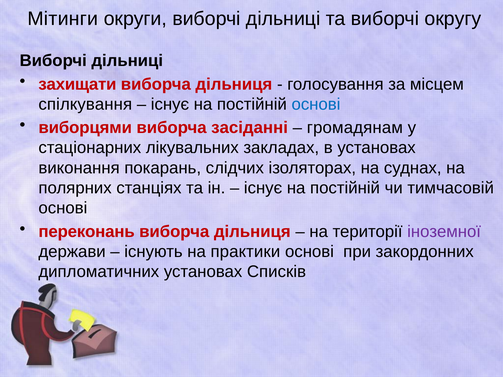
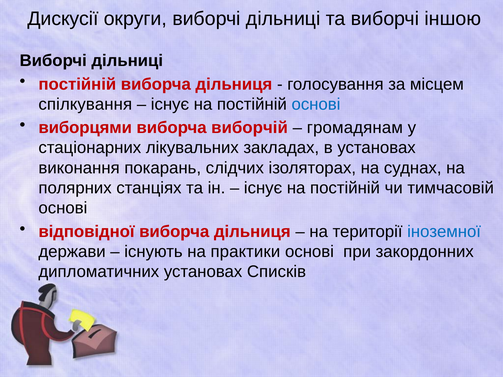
Мітинги: Мітинги -> Дискусії (63, 19)
округу: округу -> іншою (453, 19)
захищати: захищати -> постійній (77, 84)
засіданні: засіданні -> виборчій (250, 128)
переконань: переконань -> відповідної (87, 232)
іноземної colour: purple -> blue (444, 232)
